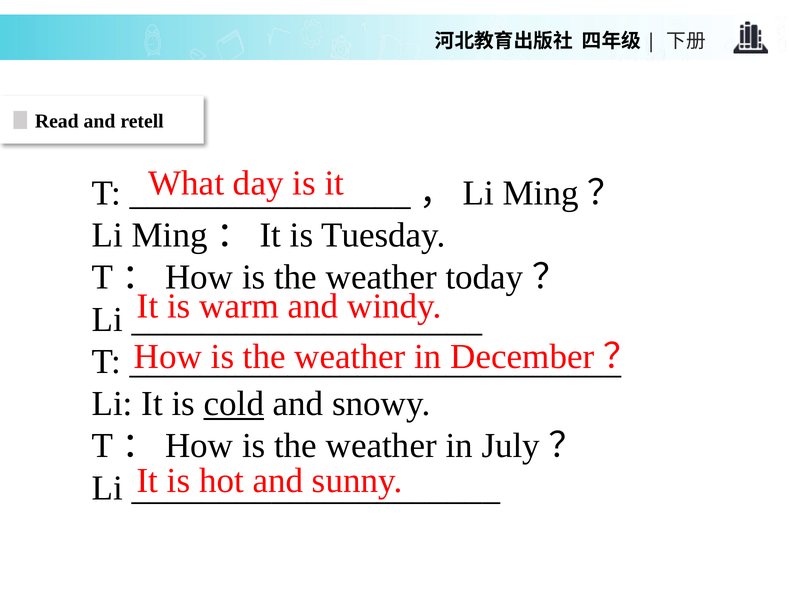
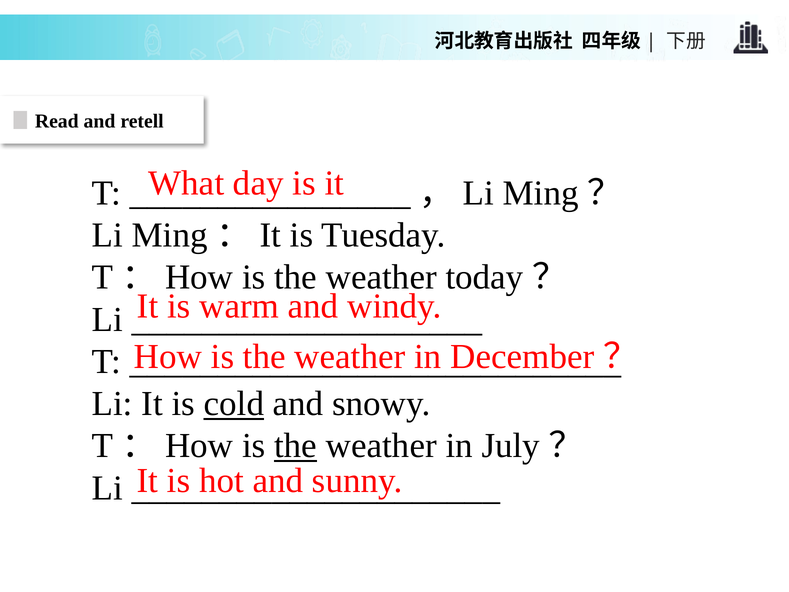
the underline: none -> present (296, 446)
